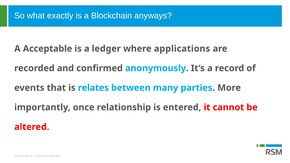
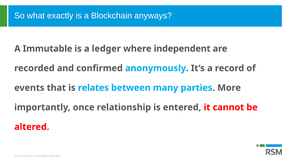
Acceptable: Acceptable -> Immutable (48, 49)
applications: applications -> independent (182, 49)
